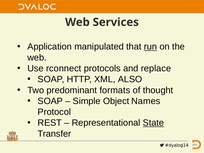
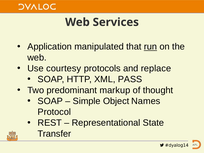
rconnect: rconnect -> courtesy (64, 68)
ALSO: ALSO -> PASS (130, 79)
formats: formats -> markup (115, 90)
State underline: present -> none (153, 123)
